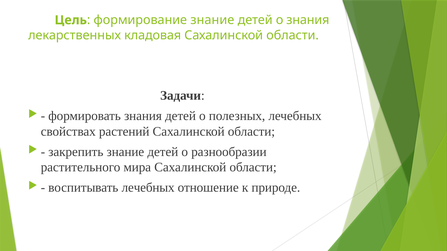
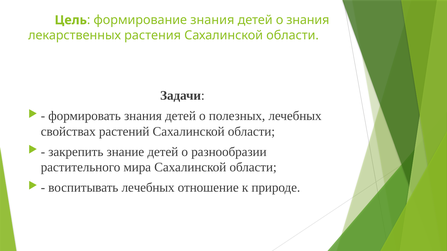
формирование знание: знание -> знания (212, 20)
кладовая: кладовая -> растения (153, 35)
